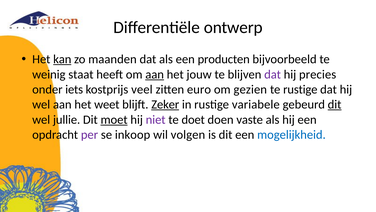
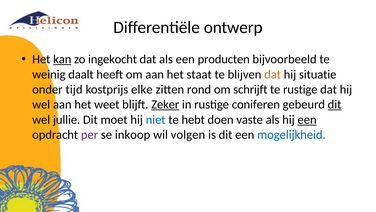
maanden: maanden -> ingekocht (113, 59)
staat: staat -> daalt (81, 74)
aan underline: present -> none (155, 74)
jouw: jouw -> staat (199, 74)
dat colour: purple -> orange (273, 74)
precies: precies -> situatie (318, 74)
iets: iets -> tijd (74, 89)
veel: veel -> elke (142, 89)
euro: euro -> rond (199, 89)
gezien: gezien -> schrijft (250, 89)
variabele: variabele -> coniferen (256, 104)
moet underline: present -> none (114, 119)
niet colour: purple -> blue (156, 119)
doet: doet -> hebt (193, 119)
een underline: none -> present (307, 119)
